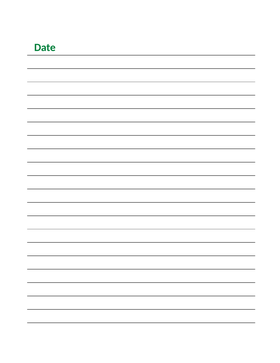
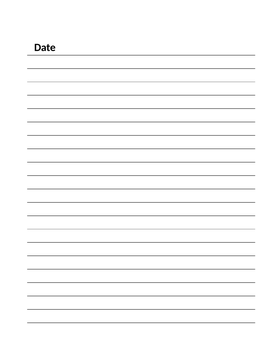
Date colour: green -> black (45, 47)
